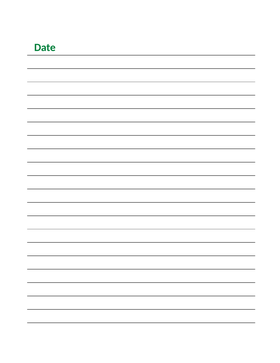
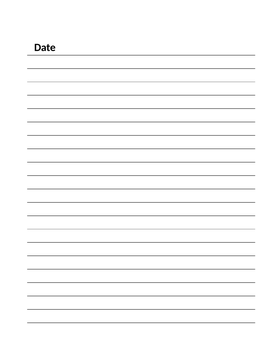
Date colour: green -> black (45, 47)
